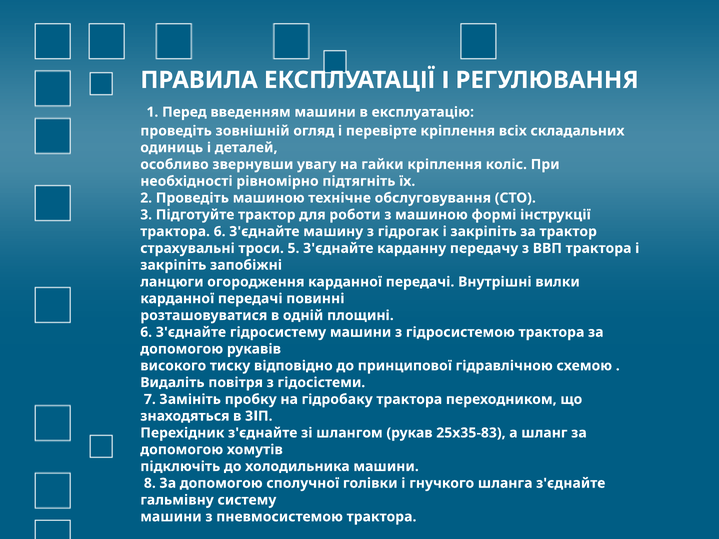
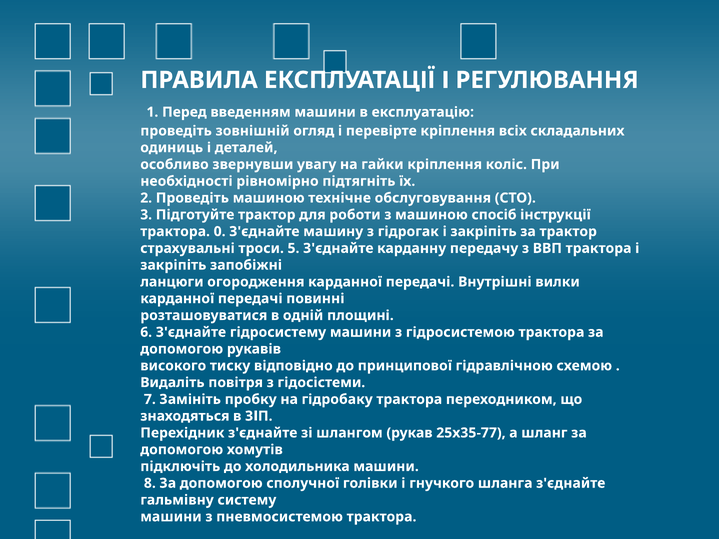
формі: формі -> спосіб (494, 215)
трактора 6: 6 -> 0 (220, 232)
25х35-83: 25х35-83 -> 25х35-77 (471, 433)
